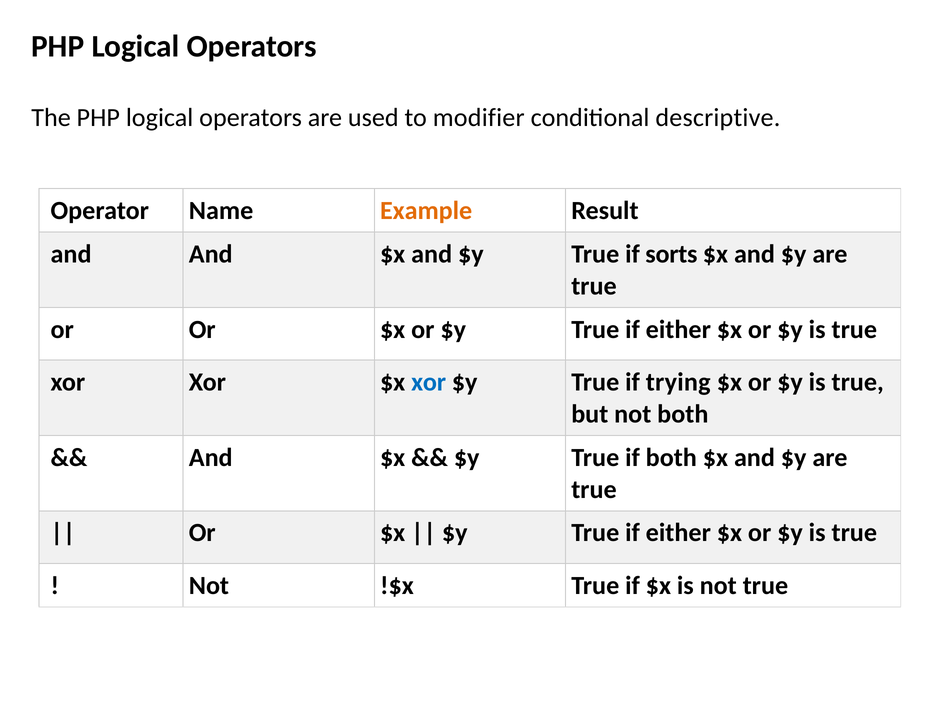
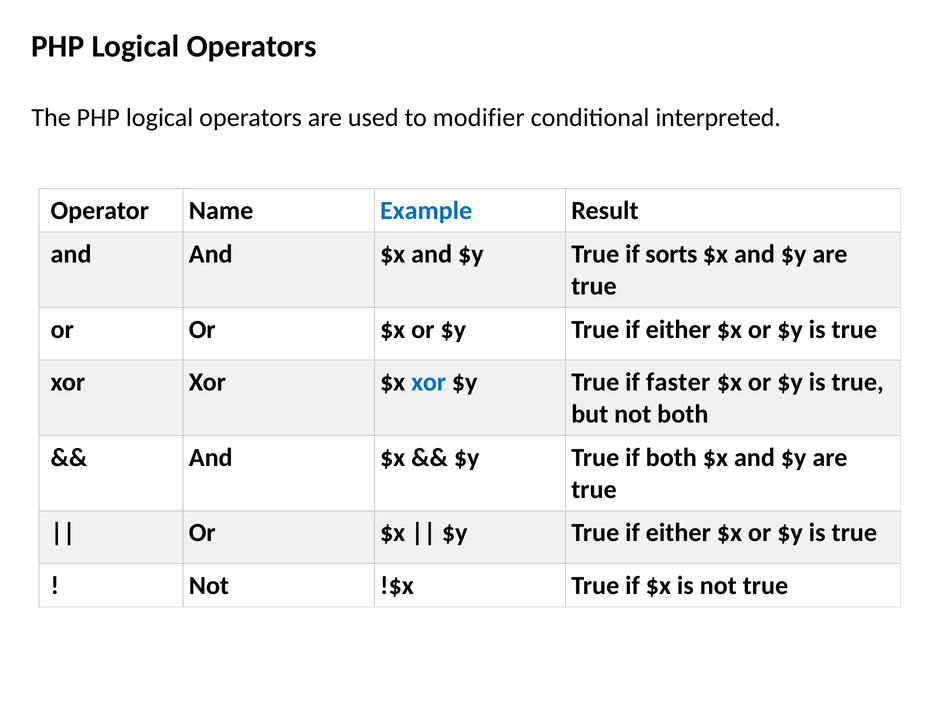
descriptive: descriptive -> interpreted (718, 118)
Example colour: orange -> blue (426, 211)
trying: trying -> faster (678, 382)
